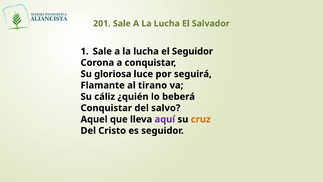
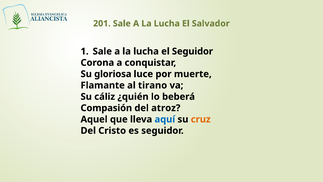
seguirá: seguirá -> muerte (193, 74)
Conquistar: Conquistar -> Compasión (106, 108)
salvo: salvo -> atroz (166, 108)
aquí colour: purple -> blue (165, 119)
